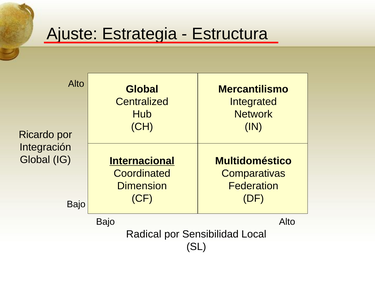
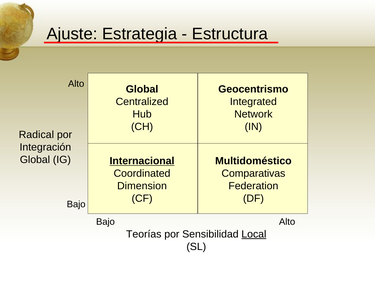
Mercantilismo: Mercantilismo -> Geocentrismo (253, 89)
Ricardo: Ricardo -> Radical (36, 135)
Radical: Radical -> Teorías (144, 234)
Local underline: none -> present (254, 234)
